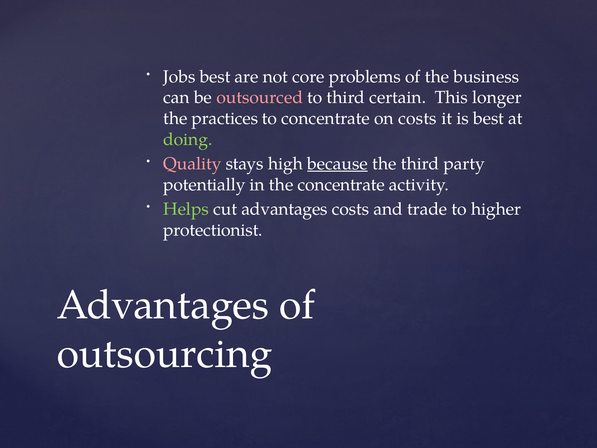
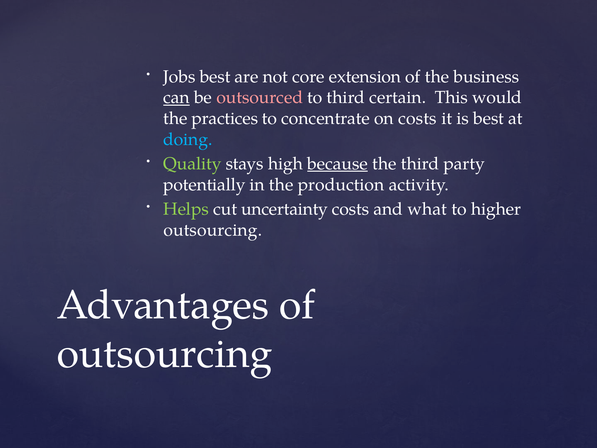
problems: problems -> extension (365, 77)
can underline: none -> present (176, 97)
longer: longer -> would (497, 97)
doing colour: light green -> light blue (188, 139)
Quality colour: pink -> light green (192, 164)
the concentrate: concentrate -> production (341, 185)
cut advantages: advantages -> uncertainty (285, 209)
trade: trade -> what (427, 209)
protectionist: protectionist -> outsourcing (213, 230)
